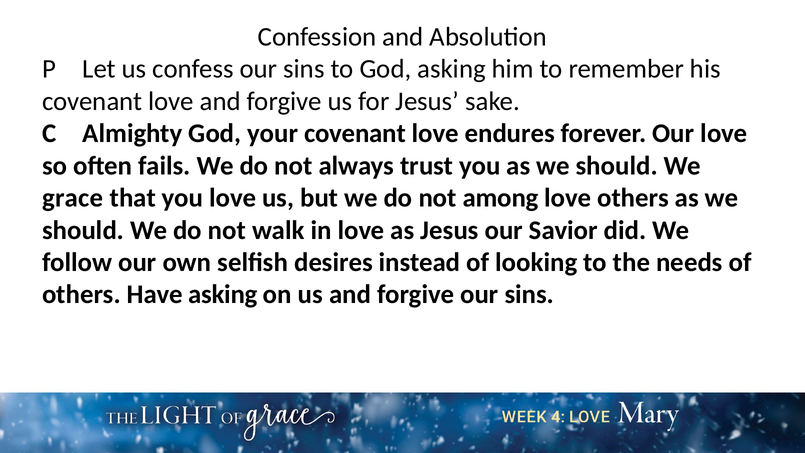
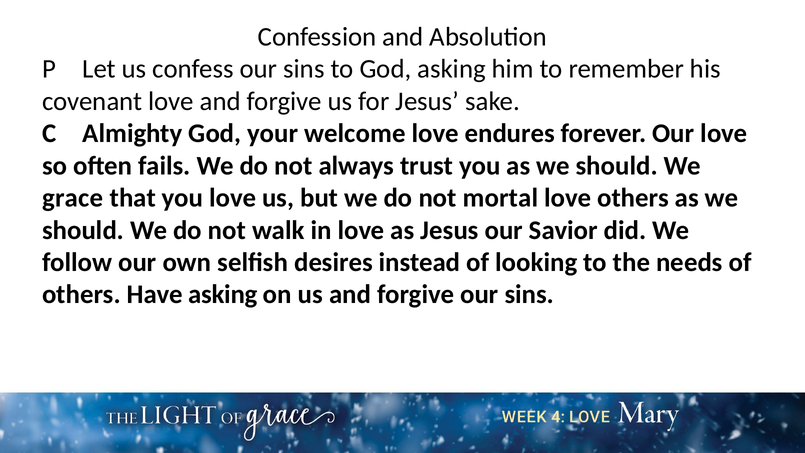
your covenant: covenant -> welcome (355, 133)
among: among -> mortal (500, 198)
